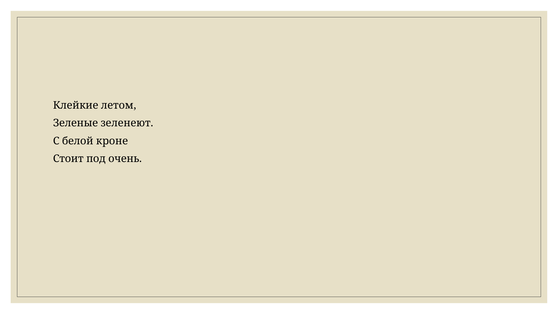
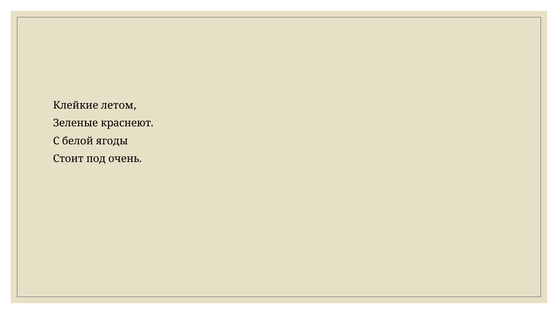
зеленеют: зеленеют -> краснеют (127, 123)
кроне: кроне -> ягоды (112, 141)
